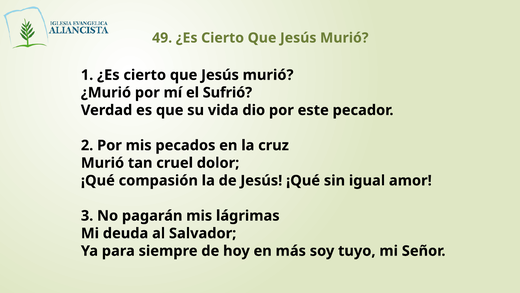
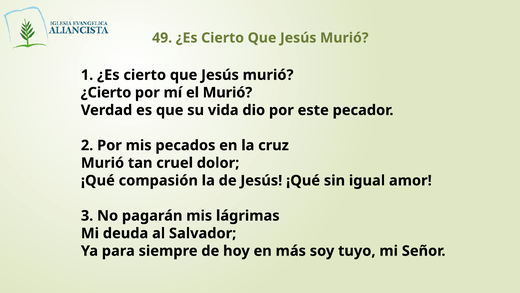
¿Murió: ¿Murió -> ¿Cierto (106, 92)
el Sufrió: Sufrió -> Murió (227, 92)
